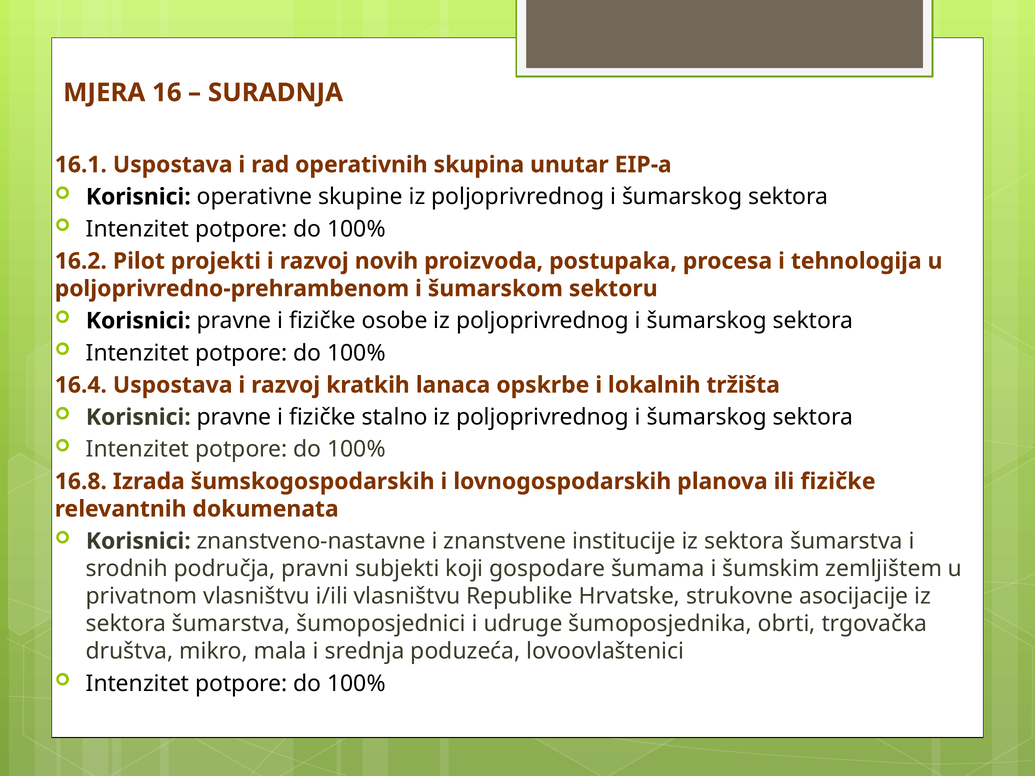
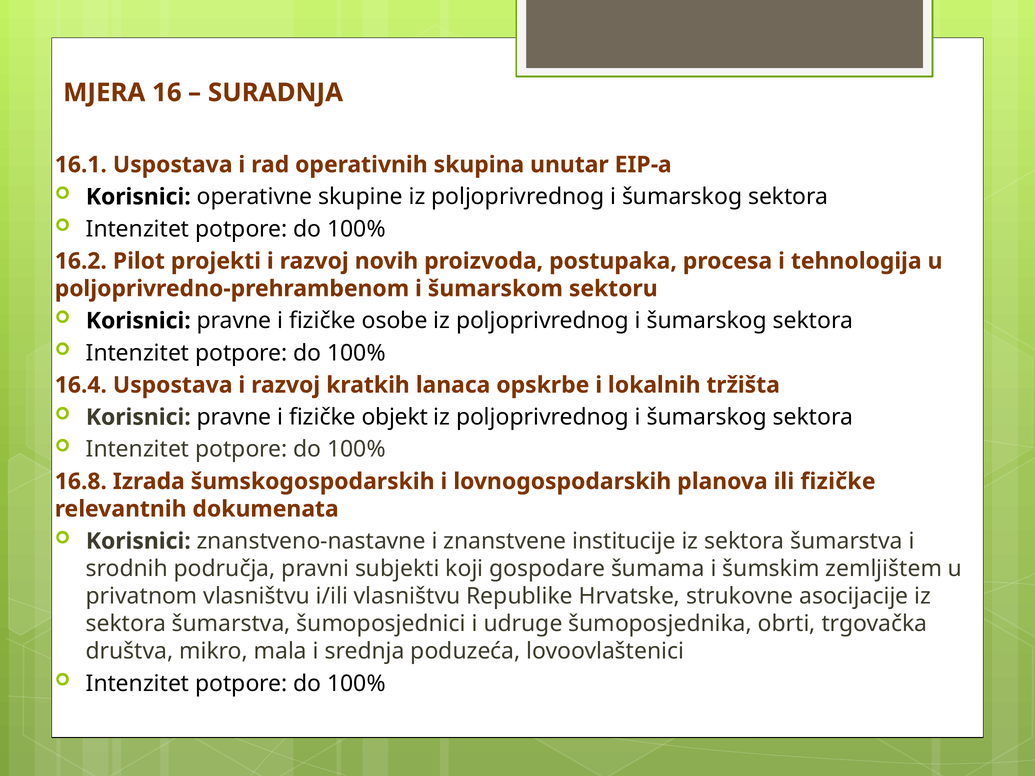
stalno: stalno -> objekt (395, 417)
